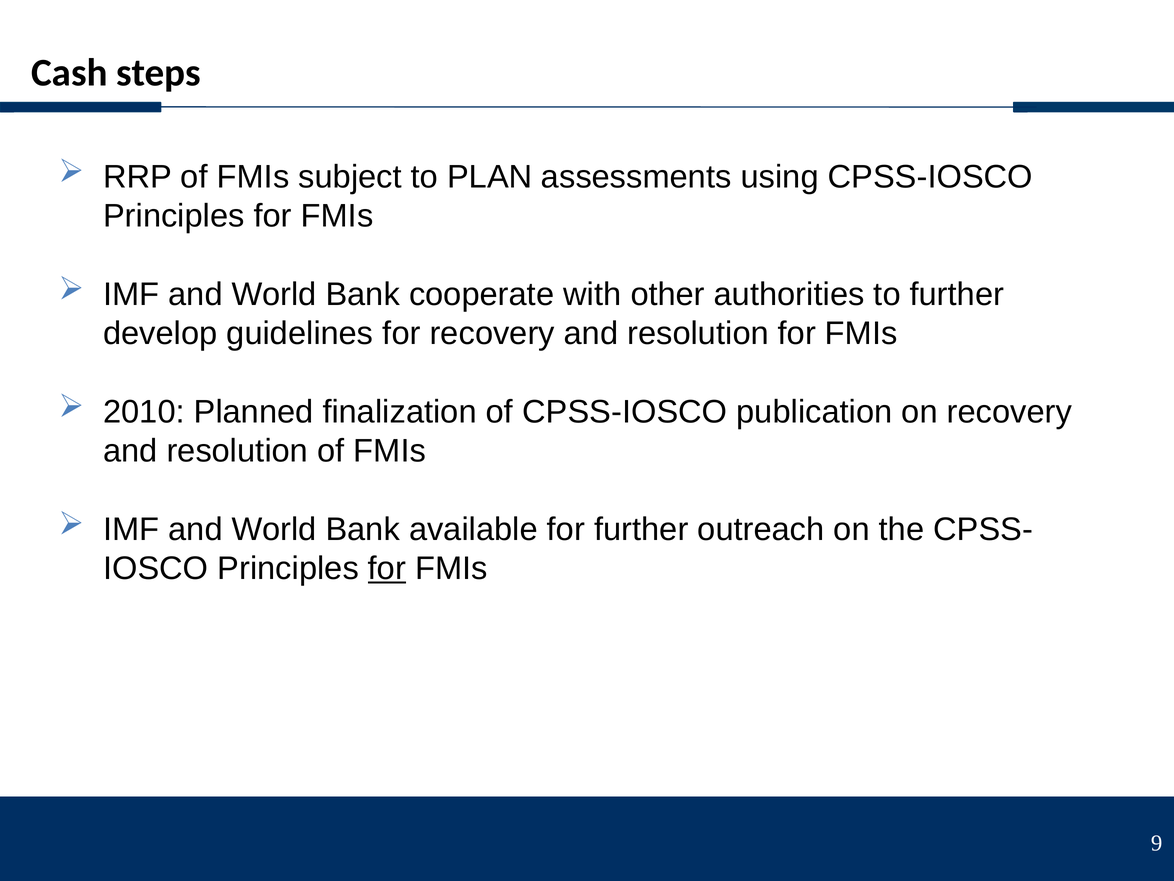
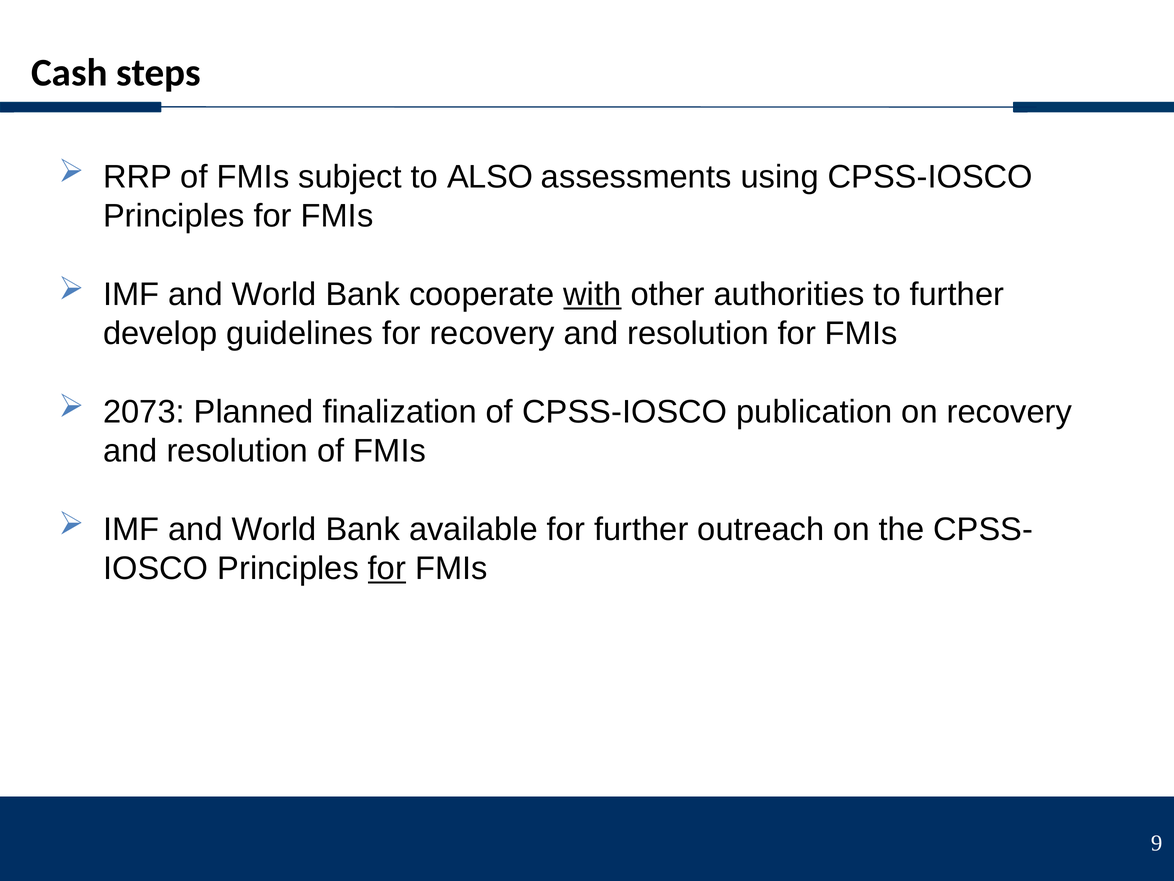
PLAN: PLAN -> ALSO (490, 177)
with underline: none -> present (592, 294)
2010: 2010 -> 2073 (144, 412)
